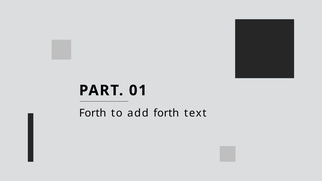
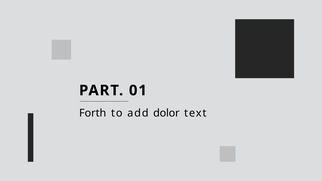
add forth: forth -> dolor (166, 113)
